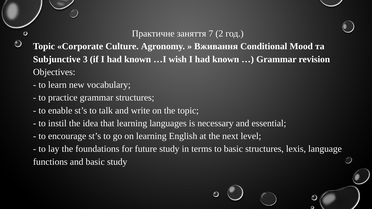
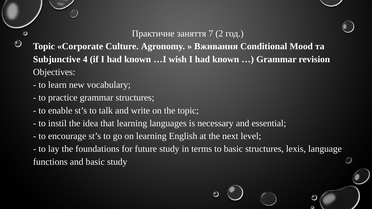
3: 3 -> 4 (85, 59)
